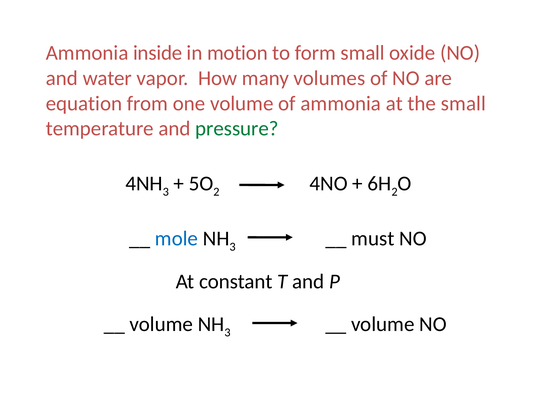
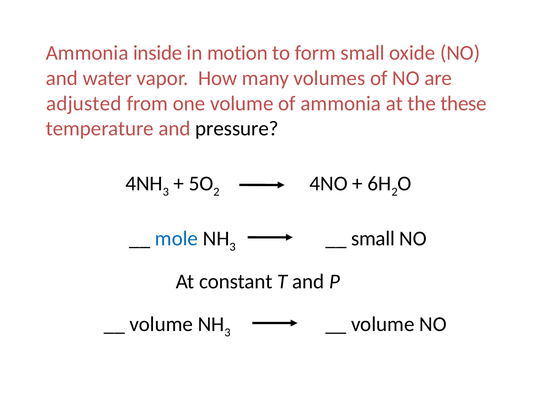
equation: equation -> adjusted (84, 103)
the small: small -> these (464, 103)
pressure colour: green -> black (237, 129)
must: must -> small (373, 239)
